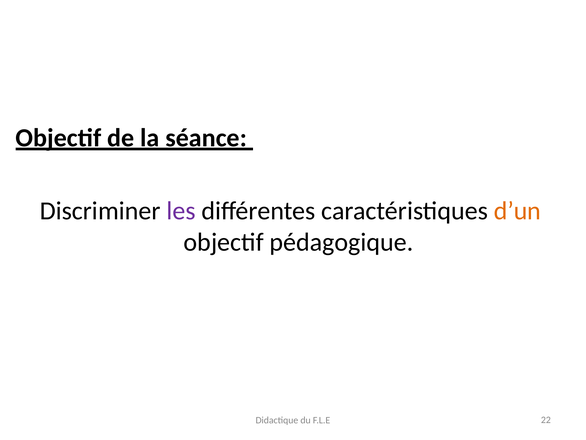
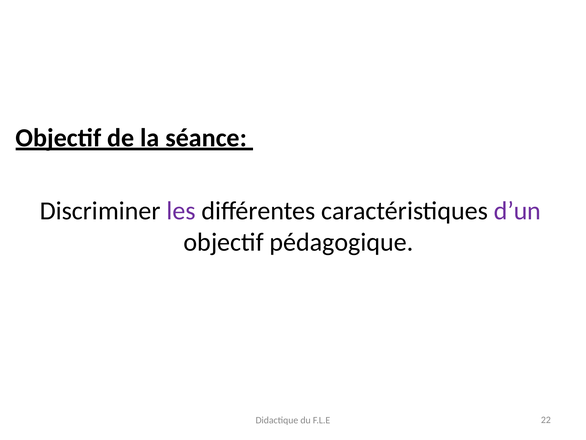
d’un colour: orange -> purple (517, 211)
